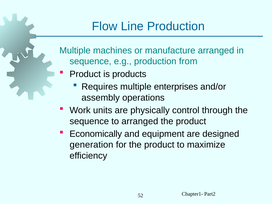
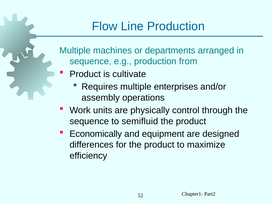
manufacture: manufacture -> departments (170, 51)
products: products -> cultivate (129, 74)
to arranged: arranged -> semifluid (140, 121)
generation: generation -> differences (92, 145)
